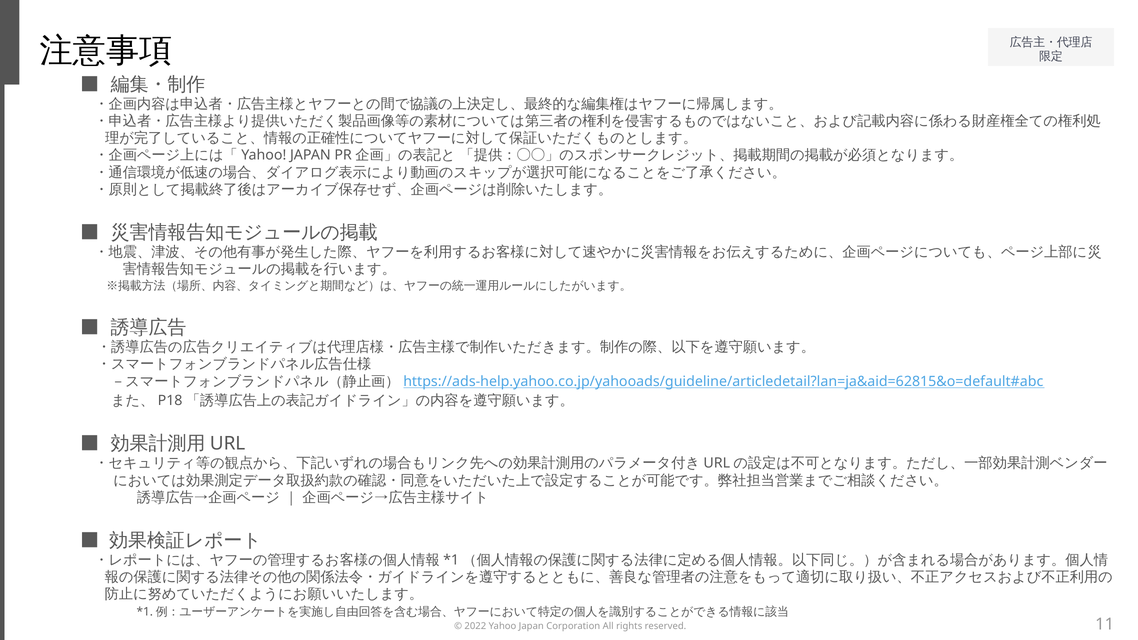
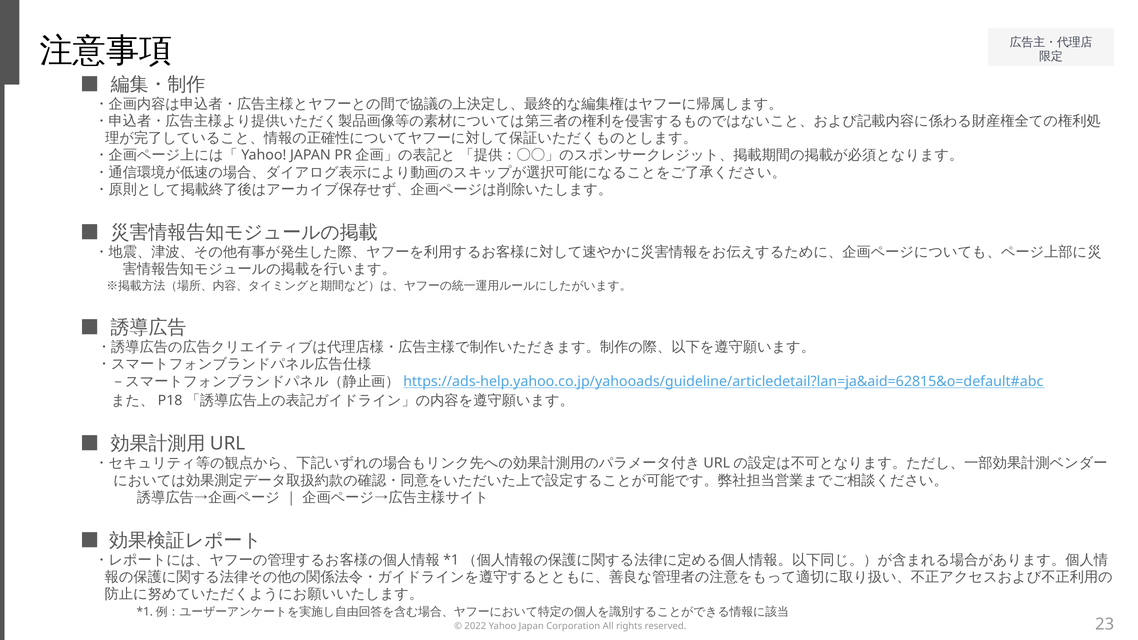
11: 11 -> 23 (1105, 624)
